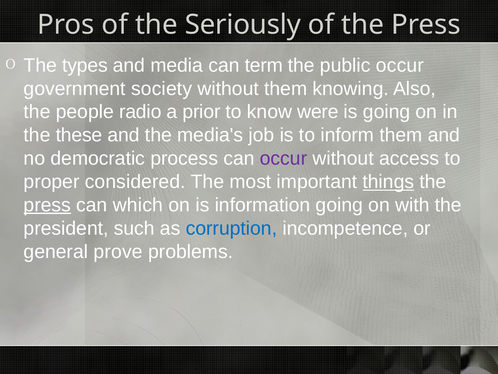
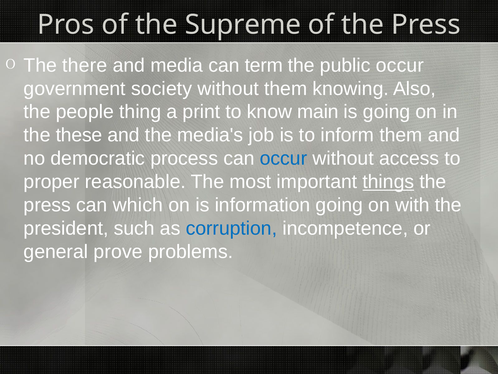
Seriously: Seriously -> Supreme (243, 25)
types: types -> there (85, 65)
radio: radio -> thing (140, 112)
prior: prior -> print (201, 112)
were: were -> main (318, 112)
occur colour: purple -> blue (284, 158)
considered: considered -> reasonable (135, 182)
press underline: present -> none (47, 205)
